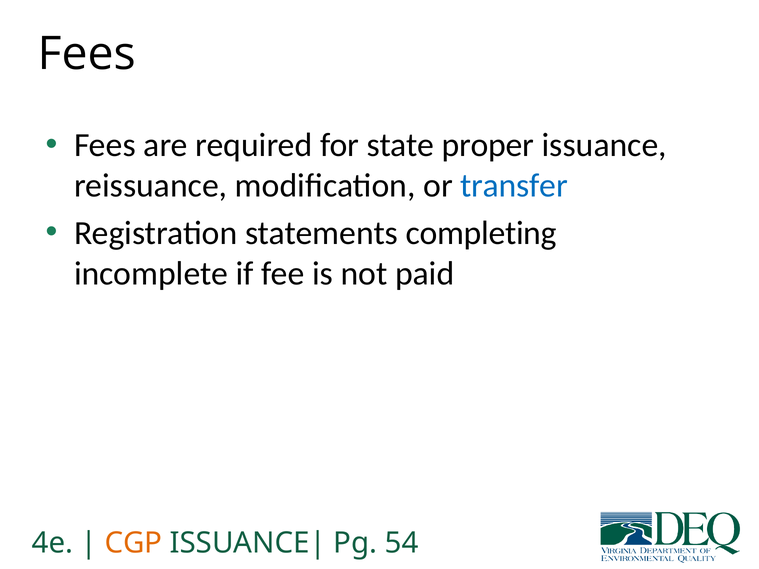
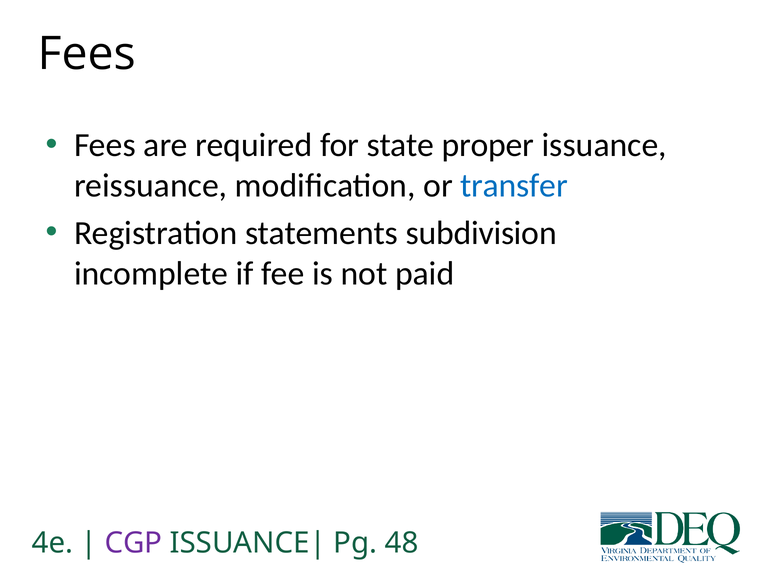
completing: completing -> subdivision (481, 233)
CGP colour: orange -> purple (133, 543)
54: 54 -> 48 (402, 543)
